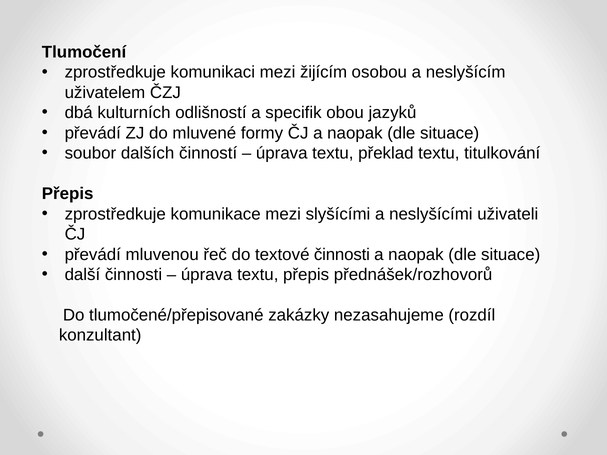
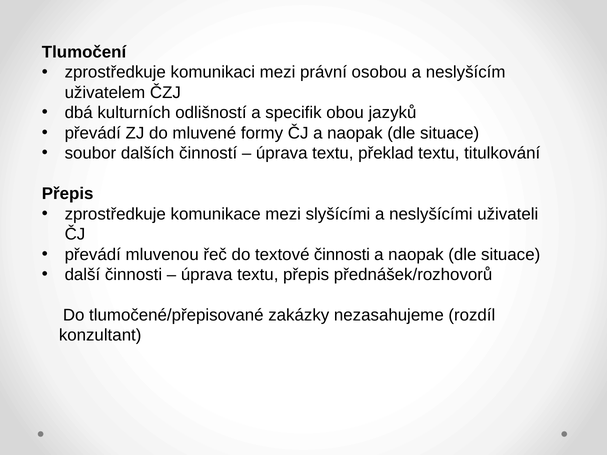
žijícím: žijícím -> právní (323, 72)
